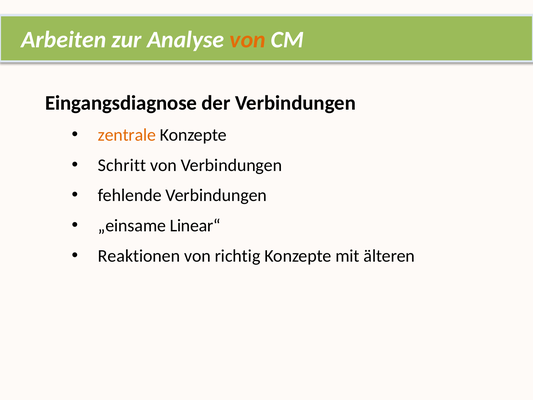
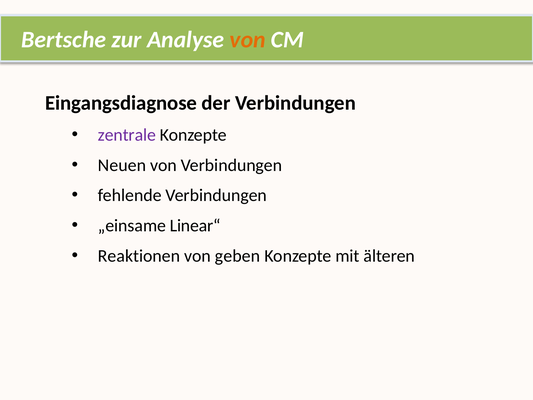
Arbeiten: Arbeiten -> Bertsche (64, 40)
zentrale colour: orange -> purple (127, 135)
Schritt: Schritt -> Neuen (122, 165)
richtig: richtig -> geben (237, 256)
